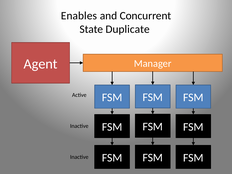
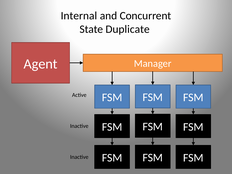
Enables: Enables -> Internal (79, 16)
